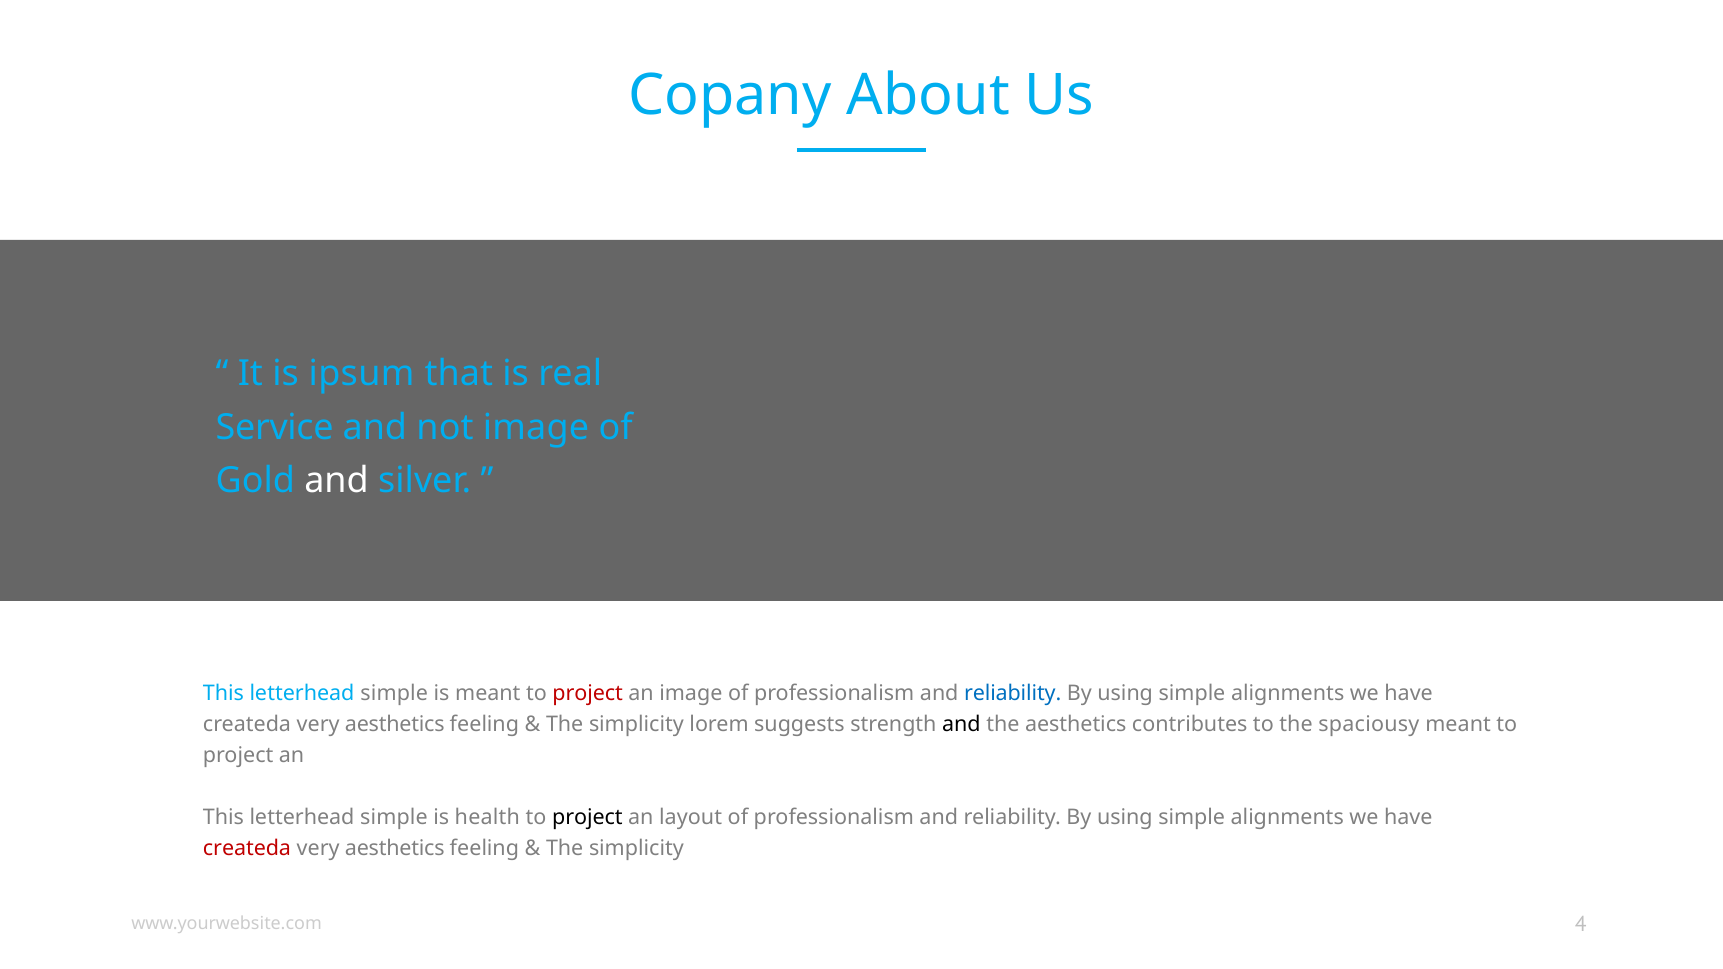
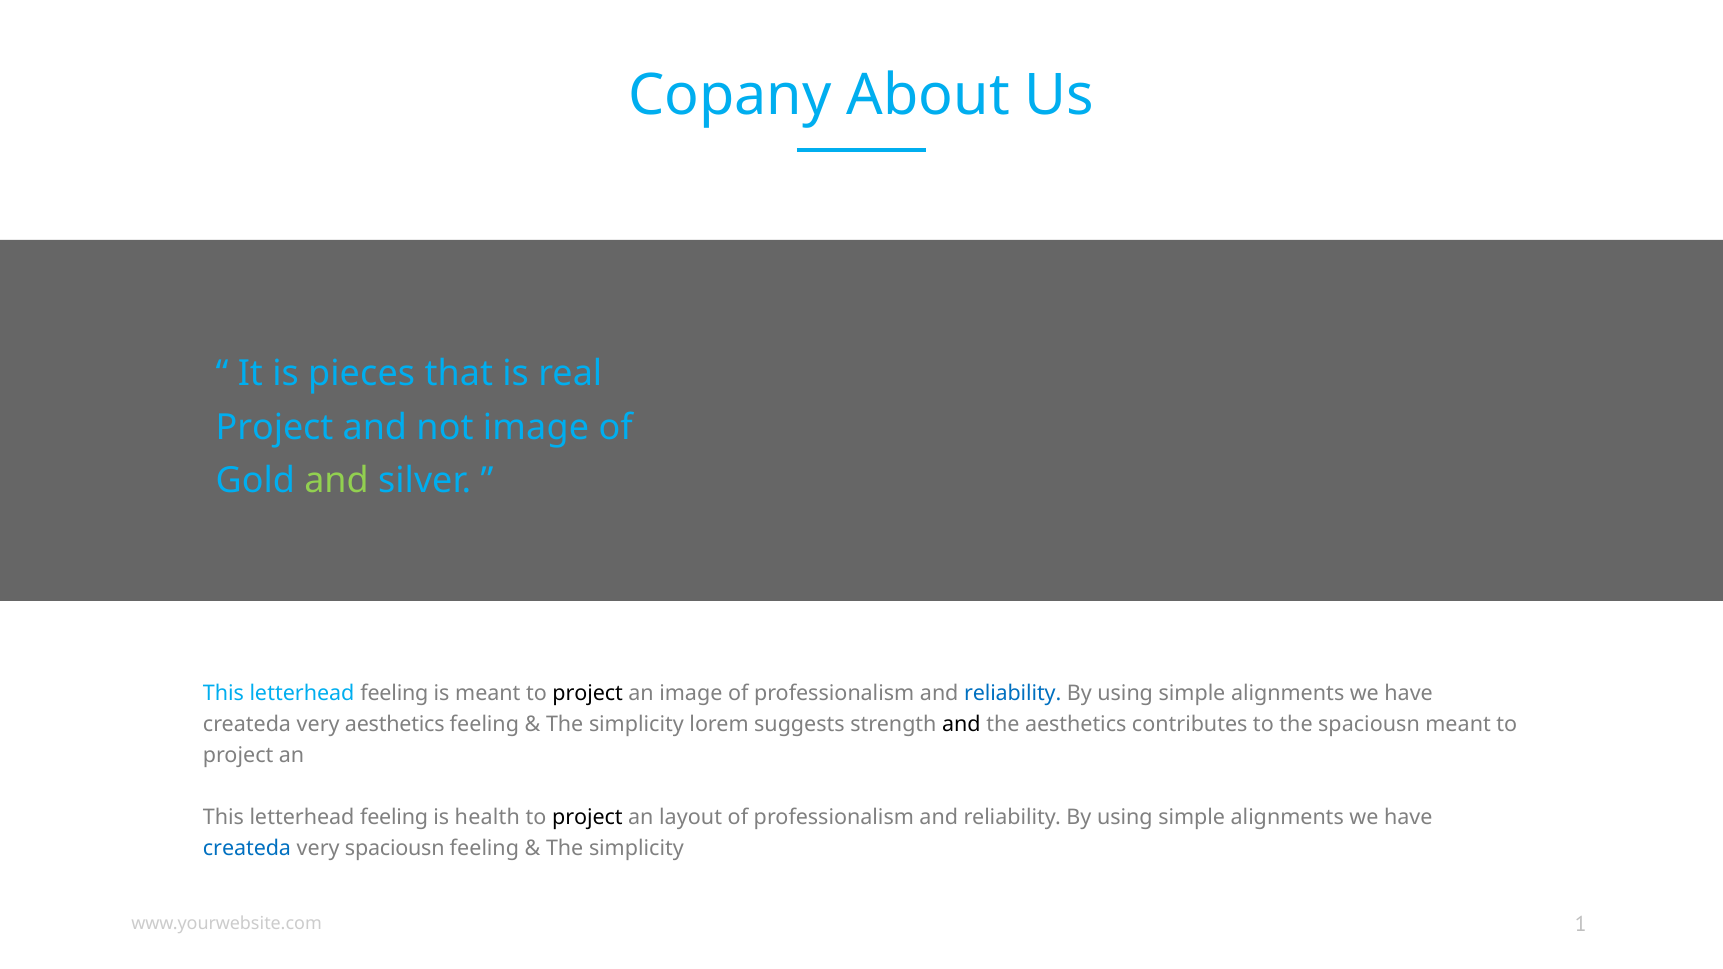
ipsum: ipsum -> pieces (362, 374)
Service: Service -> Project (275, 427)
and colour: white -> light green (336, 481)
simple: simple -> feeling (394, 693)
project colour: red -> black (588, 693)
the spaciousy: spaciousy -> spaciousn (1369, 724)
simple: simple -> feeling (394, 817)
createda colour: red -> blue (247, 848)
aesthetics: aesthetics -> spaciousn (395, 848)
4: 4 -> 1 (1581, 924)
